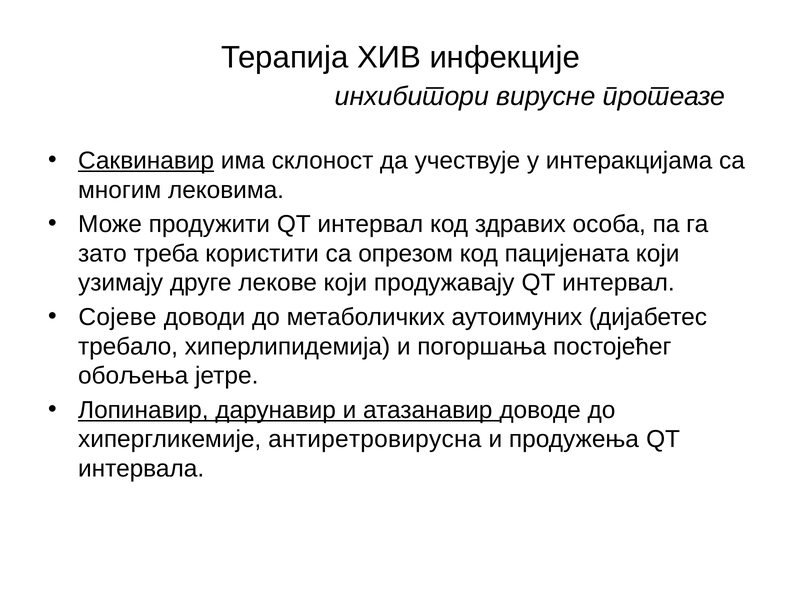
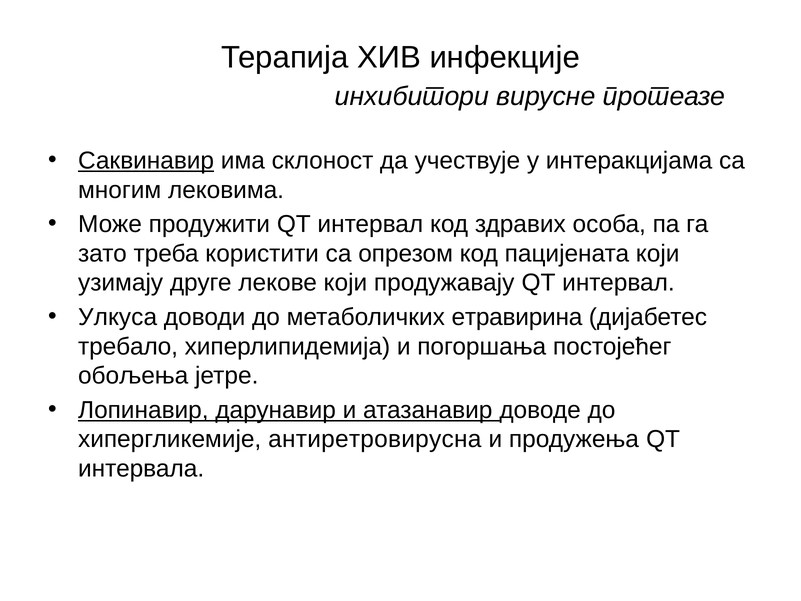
Сојеве: Сојеве -> Улкуса (118, 317)
аутоимуних: аутоимуних -> етравирина (517, 317)
